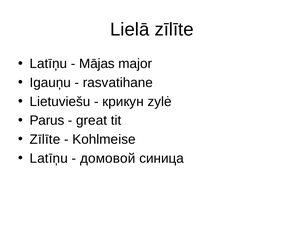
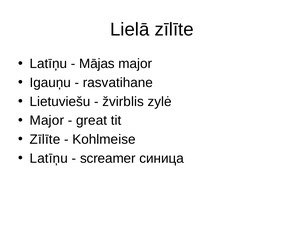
крикун: крикун -> žvirblis (123, 102)
Parus: Parus -> Major (47, 121)
домовой: домовой -> screamer (108, 158)
